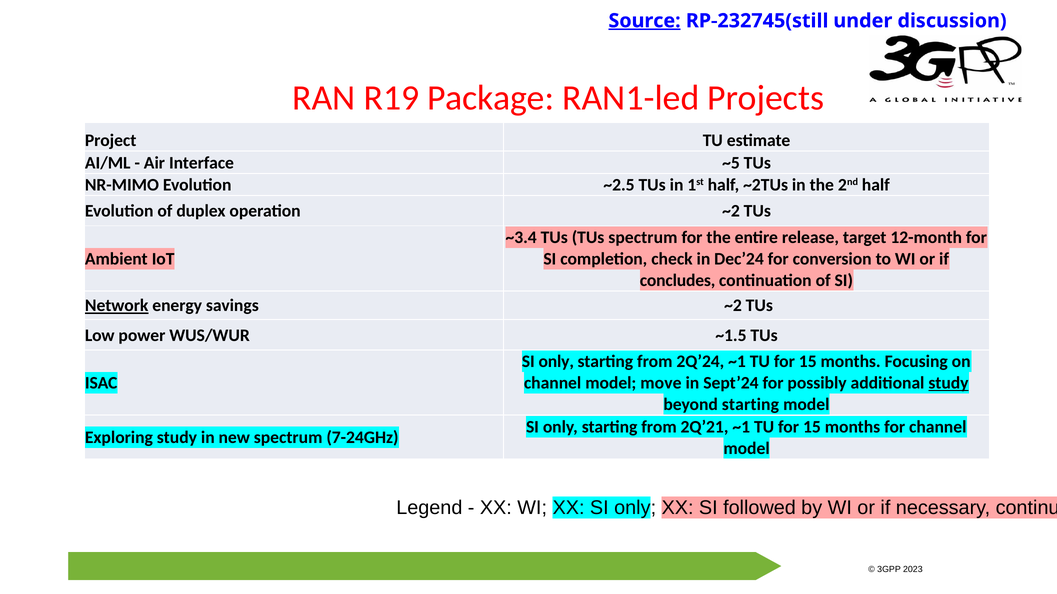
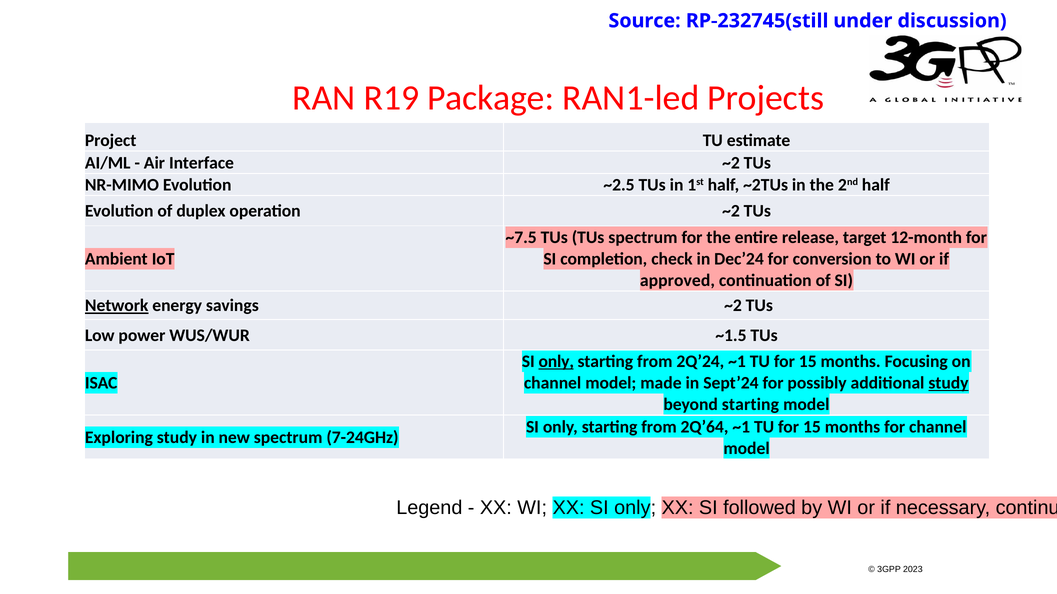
Source underline: present -> none (645, 21)
Interface ~5: ~5 -> ~2 (731, 163)
~3.4: ~3.4 -> ~7.5 (521, 238)
concludes: concludes -> approved (677, 281)
only underline: none -> present (556, 362)
move: move -> made (661, 383)
2Q’21: 2Q’21 -> 2Q’64 (705, 427)
